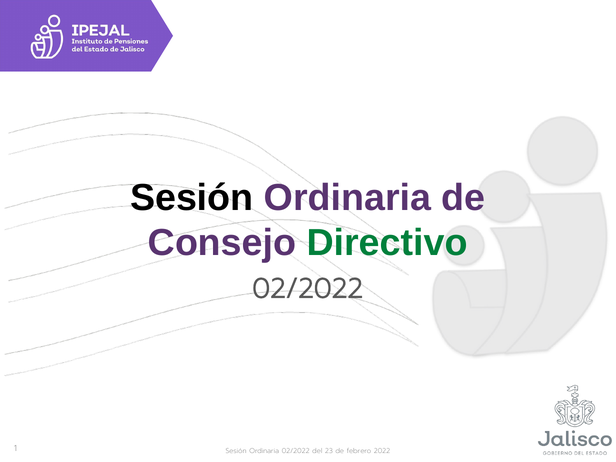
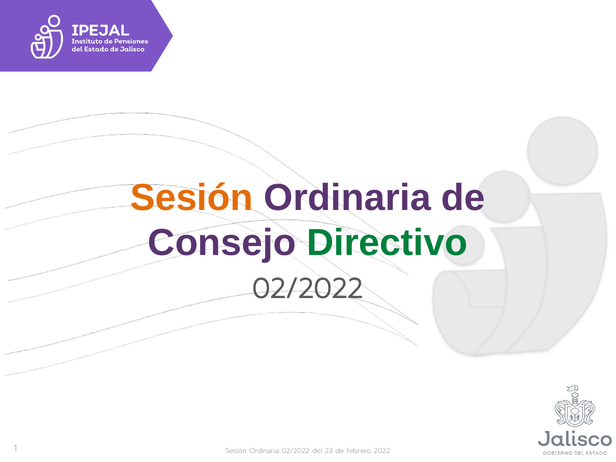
Sesión colour: black -> orange (192, 198)
